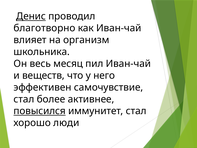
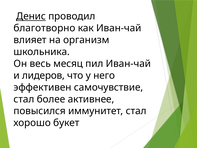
веществ: веществ -> лидеров (43, 75)
повысился underline: present -> none (40, 111)
люди: люди -> букет (66, 123)
